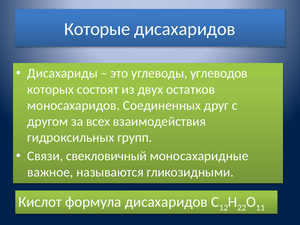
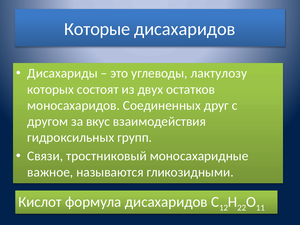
углеводов: углеводов -> лактулозу (219, 73)
всех: всех -> вкус (98, 121)
свекловичный: свекловичный -> тростниковый (106, 156)
